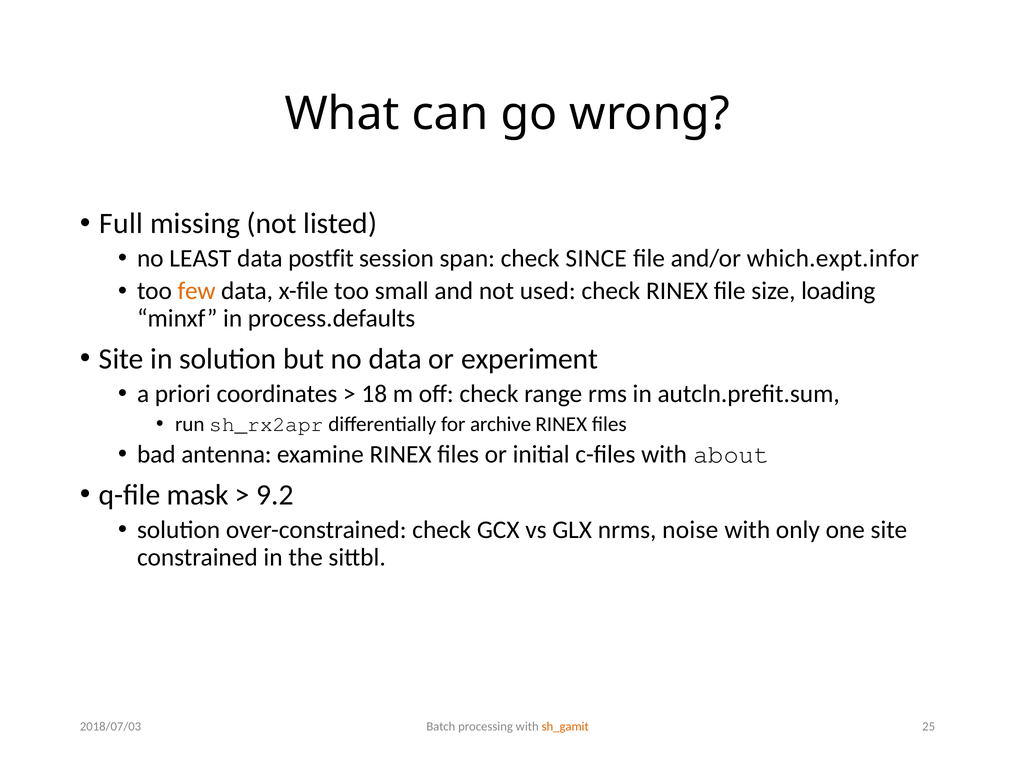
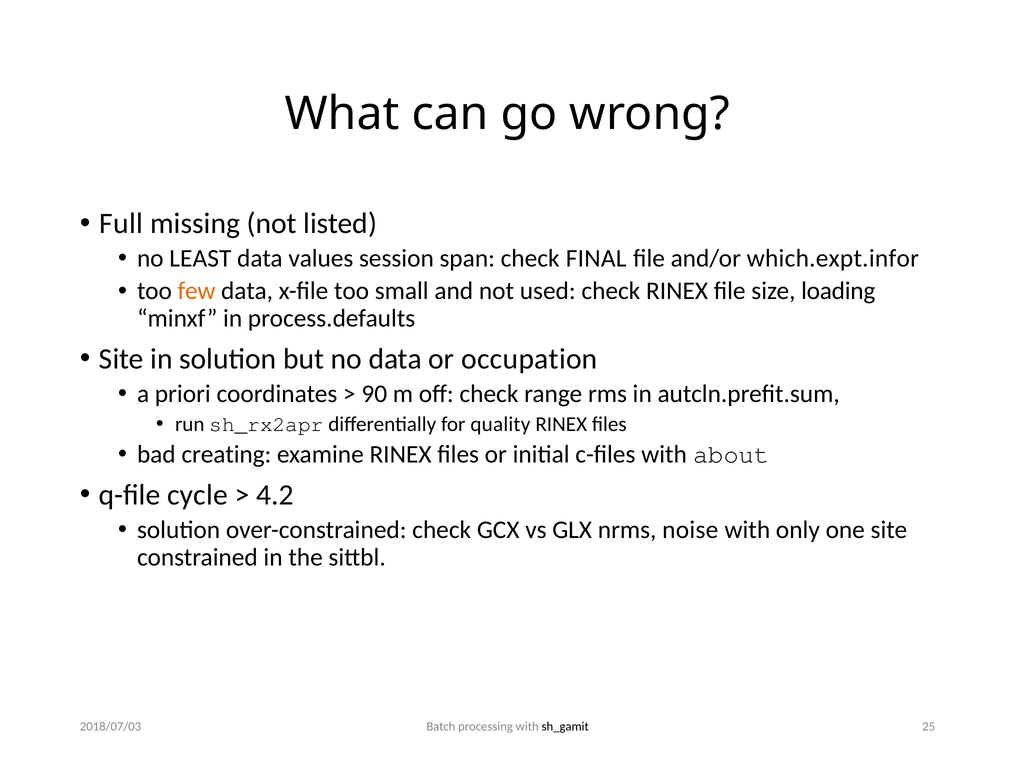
postfit: postfit -> values (321, 259)
SINCE: SINCE -> FINAL (596, 259)
experiment: experiment -> occupation (529, 359)
18: 18 -> 90 (374, 394)
archive: archive -> quality (500, 424)
antenna: antenna -> creating (226, 455)
mask: mask -> cycle (197, 495)
9.2: 9.2 -> 4.2 (275, 495)
sh_gamit colour: orange -> black (565, 727)
